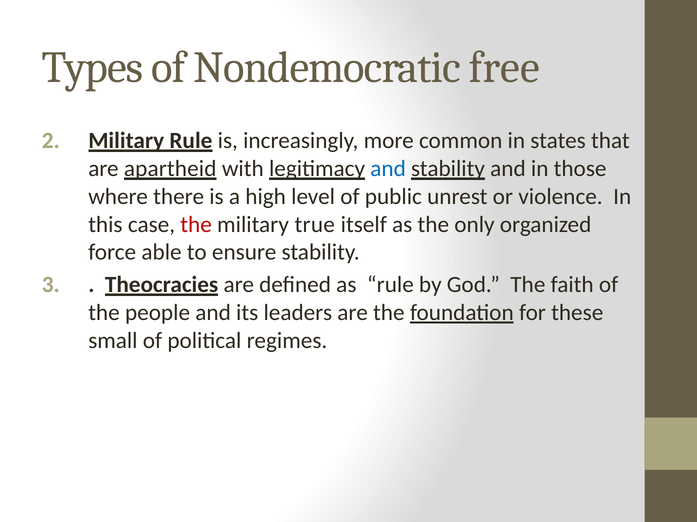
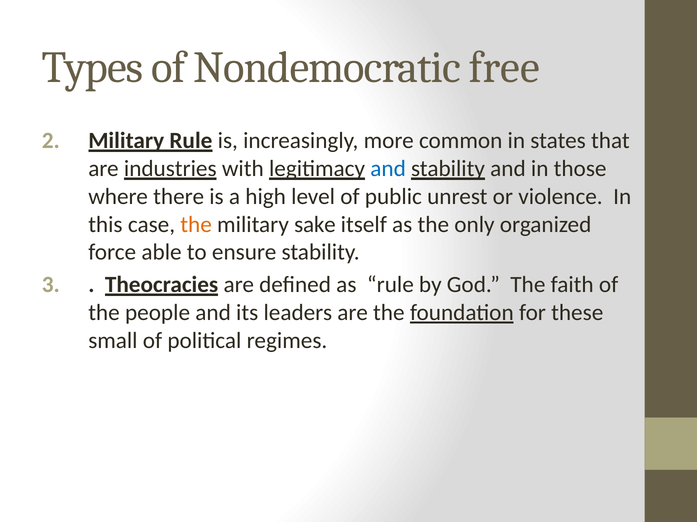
apartheid: apartheid -> industries (170, 169)
the colour: red -> orange (196, 225)
true: true -> sake (315, 225)
